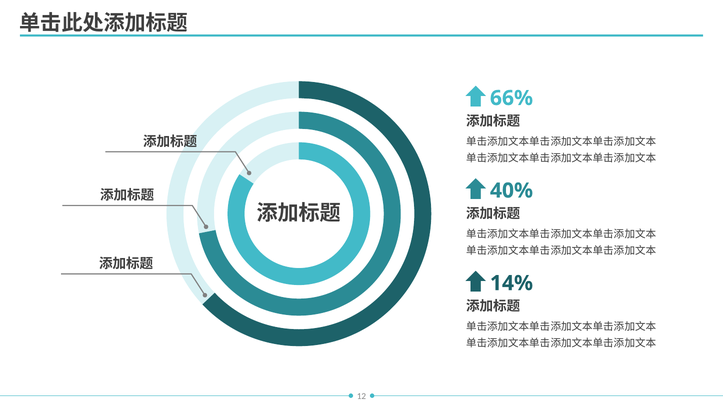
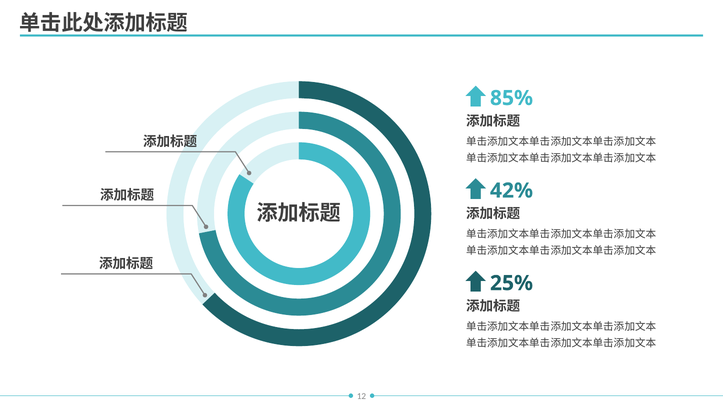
66%: 66% -> 85% (511, 98)
40%: 40% -> 42% (511, 190)
14%: 14% -> 25% (511, 283)
